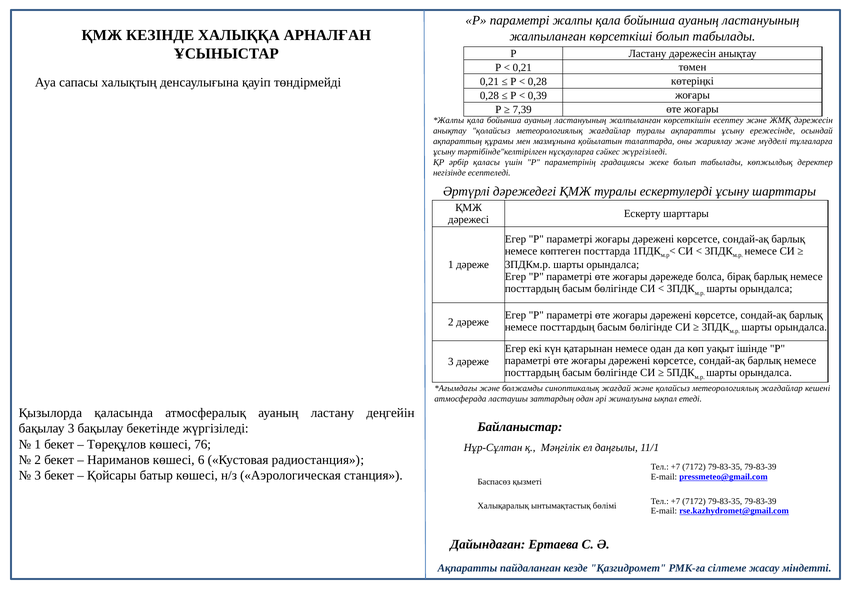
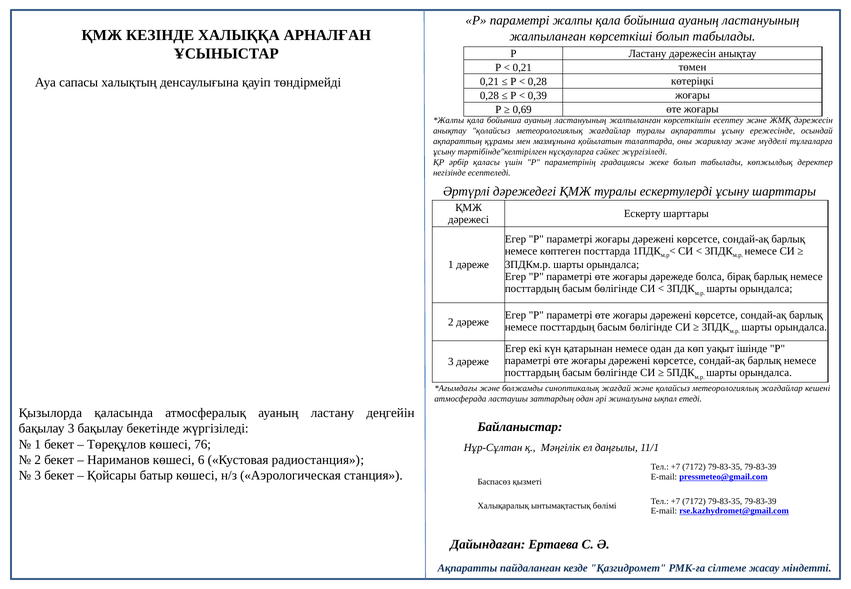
7,39: 7,39 -> 0,69 (522, 110)
